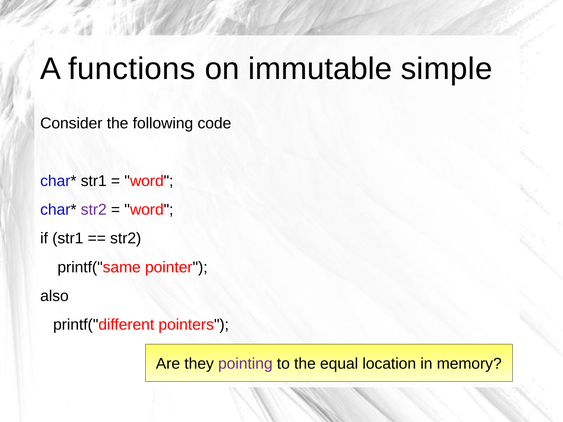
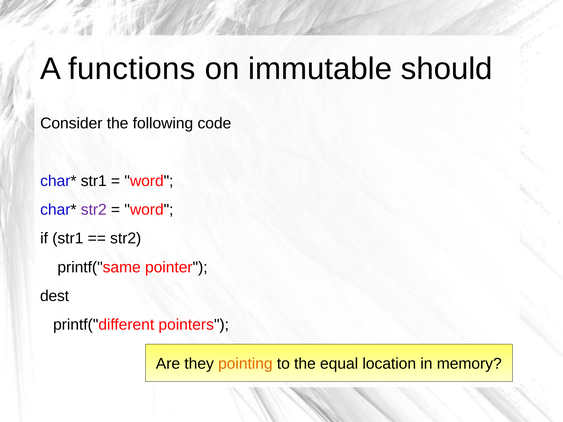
simple: simple -> should (447, 69)
also: also -> dest (55, 296)
pointing colour: purple -> orange (245, 364)
